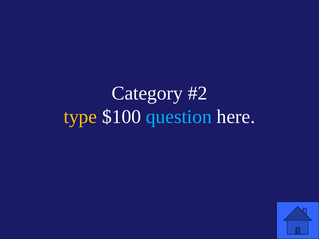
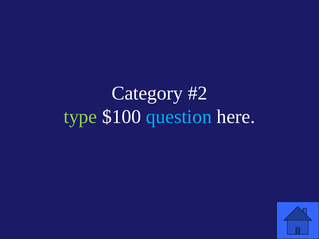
type colour: yellow -> light green (80, 117)
